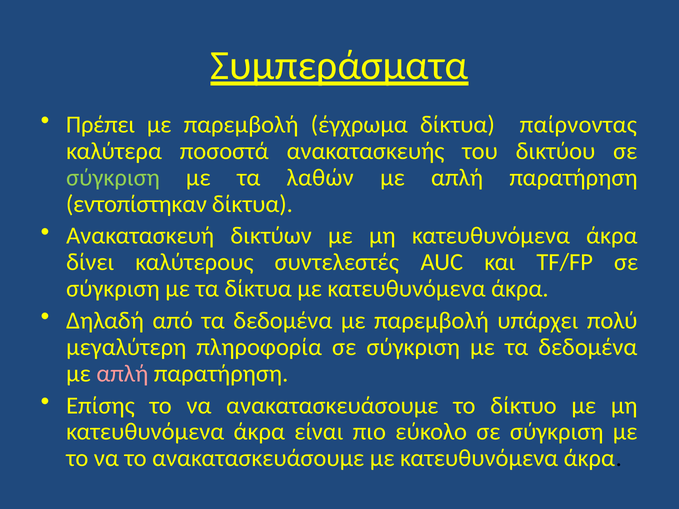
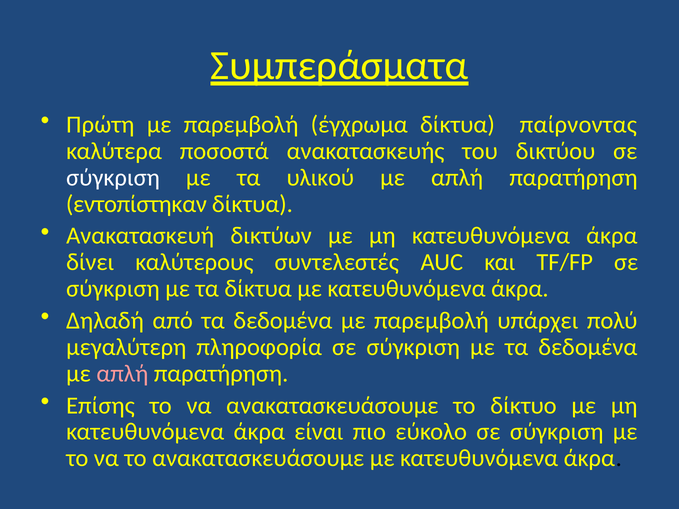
Πρέπει: Πρέπει -> Πρώτη (100, 125)
σύγκριση colour: light green -> white (113, 178)
λαθών: λαθών -> υλικού (320, 178)
